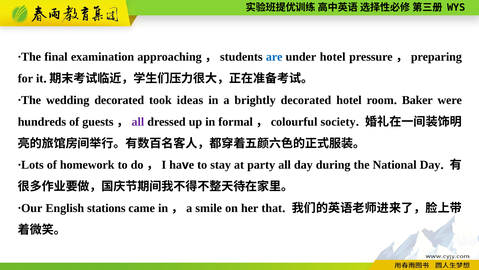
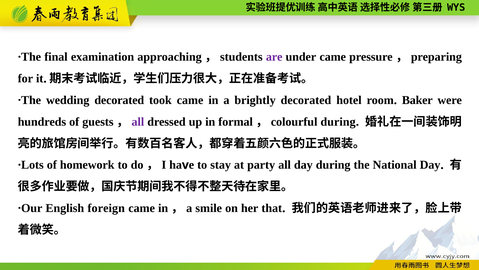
are colour: blue -> purple (274, 57)
under hotel: hotel -> came (333, 57)
took ideas: ideas -> came (190, 100)
society: society -> during (338, 122)
stations: stations -> foreign (106, 208)
